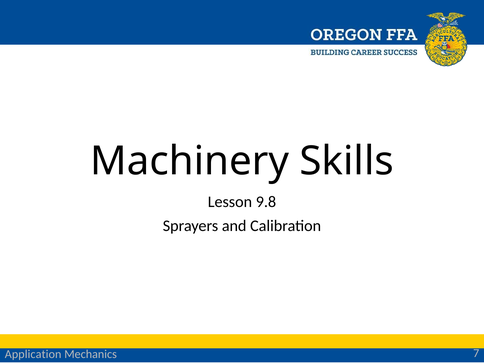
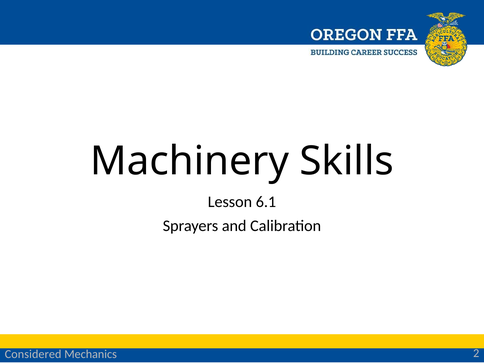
9.8: 9.8 -> 6.1 (266, 202)
Application: Application -> Considered (33, 354)
7: 7 -> 2 (476, 353)
